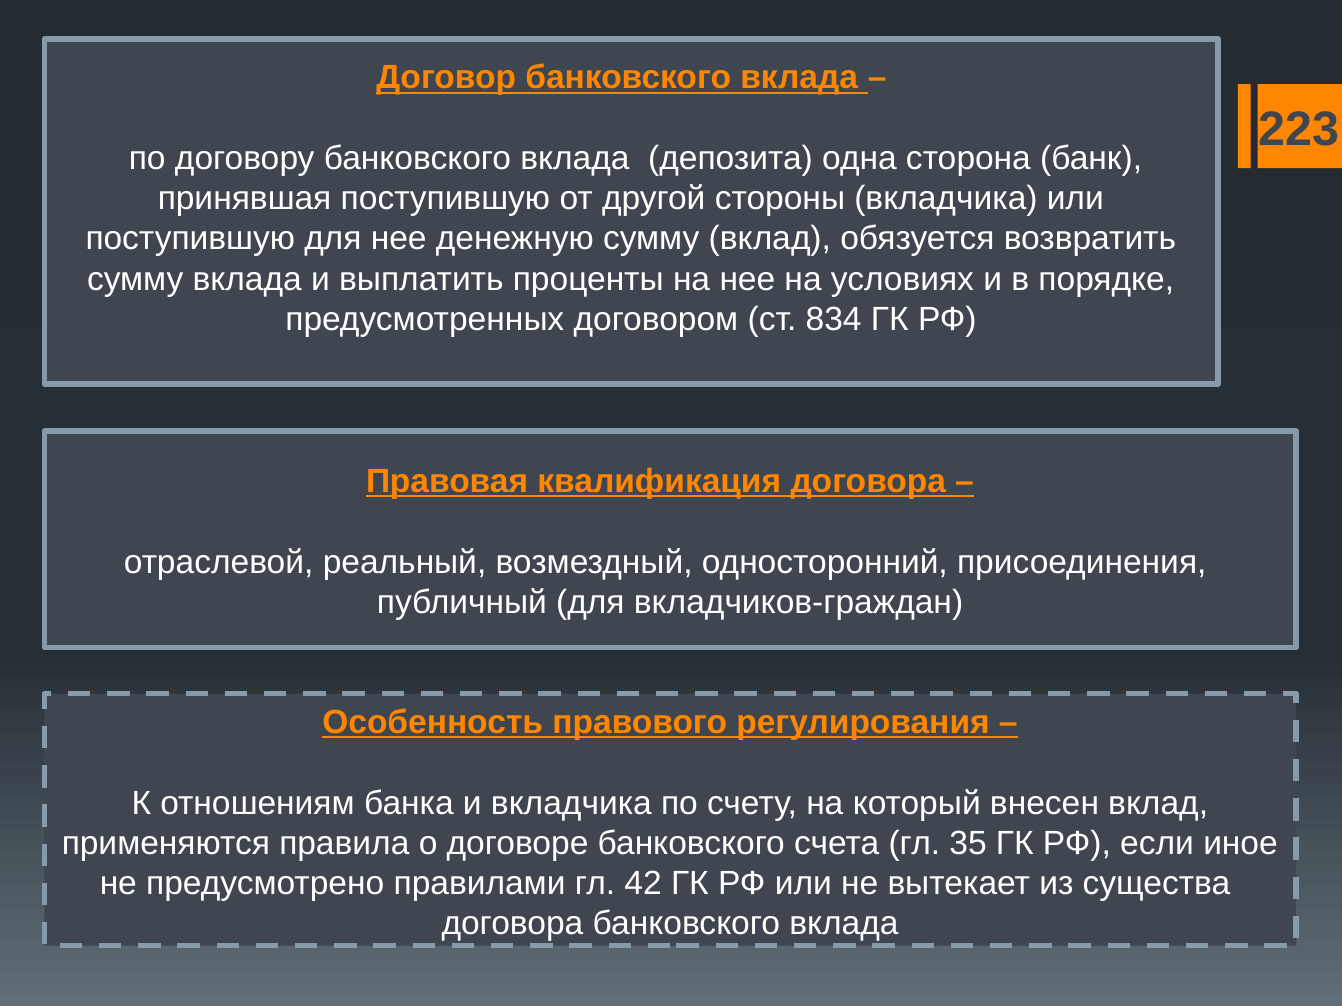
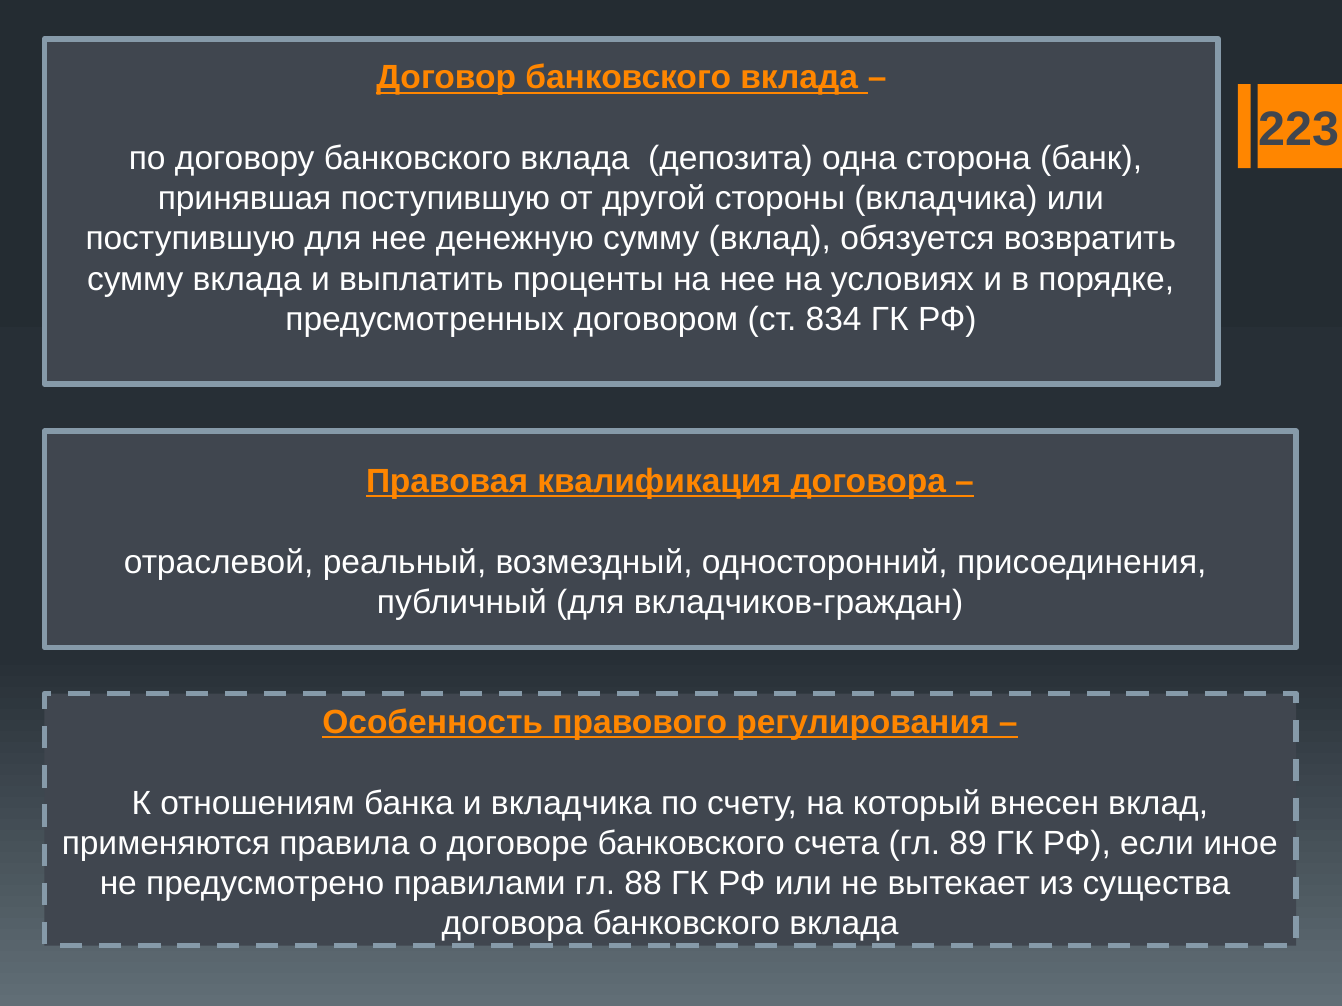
35: 35 -> 89 (968, 844)
42: 42 -> 88 (643, 884)
